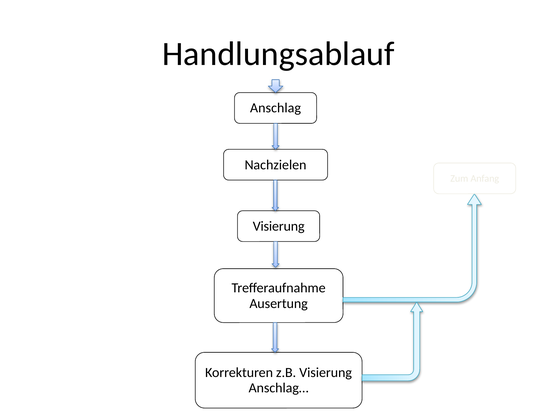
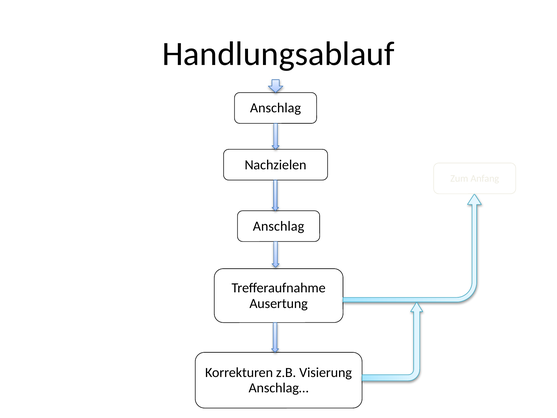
Visierung: Visierung -> Anschlag (279, 226)
